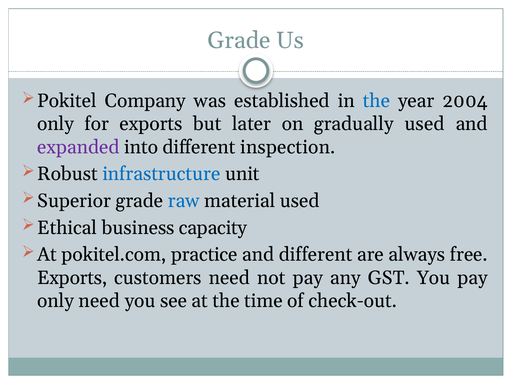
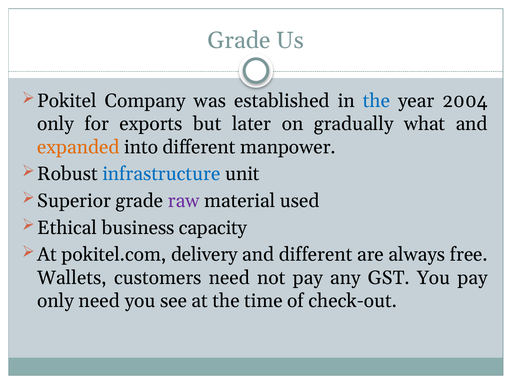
gradually used: used -> what (425, 124)
expanded colour: purple -> orange (78, 147)
inspection: inspection -> manpower (288, 147)
raw colour: blue -> purple (184, 201)
practice: practice -> delivery (204, 255)
Exports: Exports -> Wallets (72, 278)
